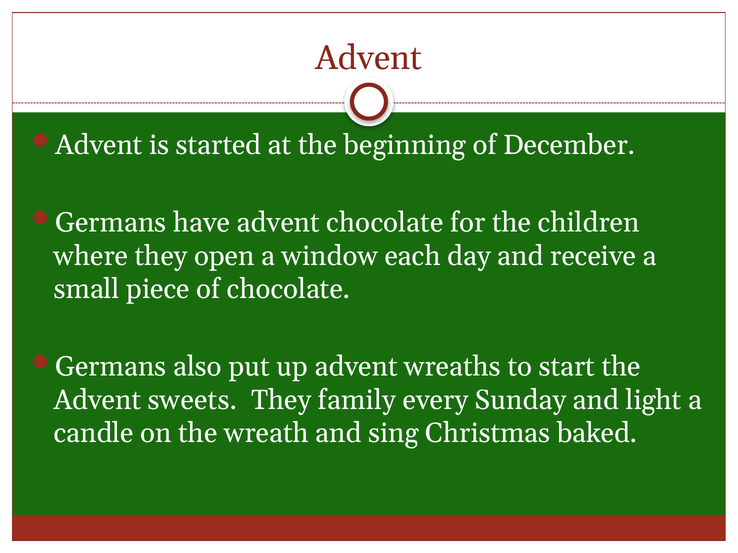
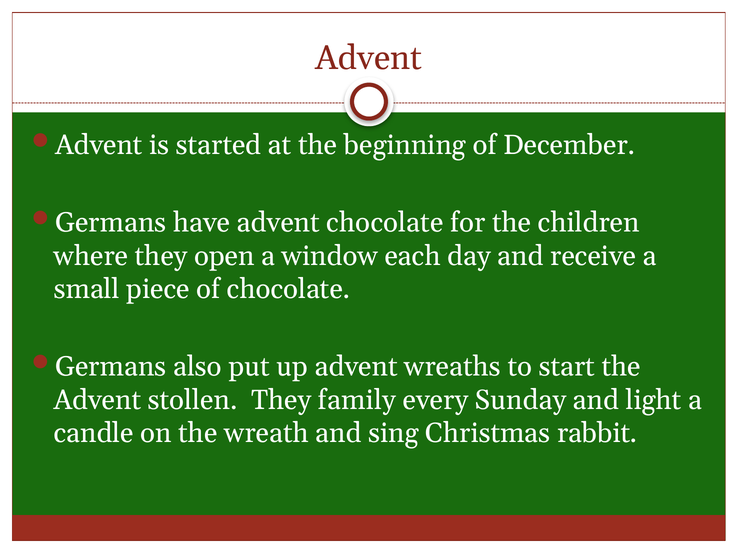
sweets: sweets -> stollen (193, 400)
baked: baked -> rabbit (597, 434)
